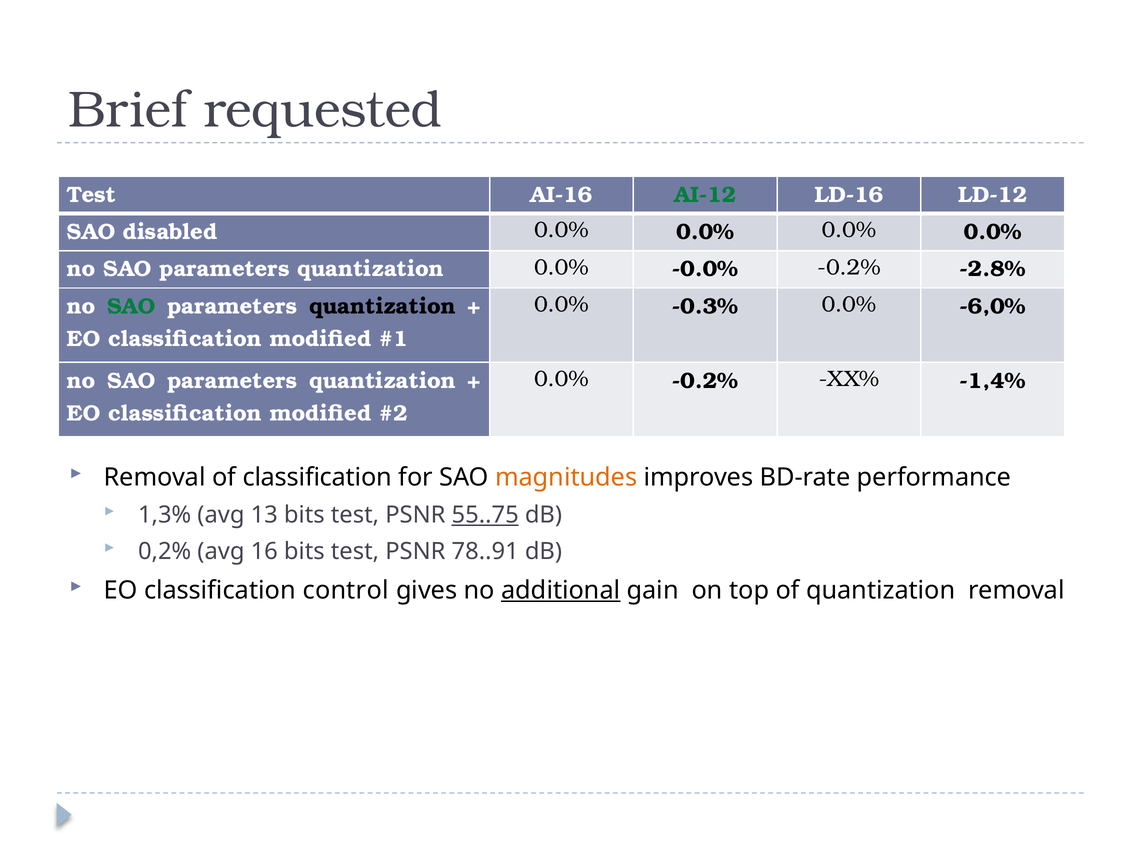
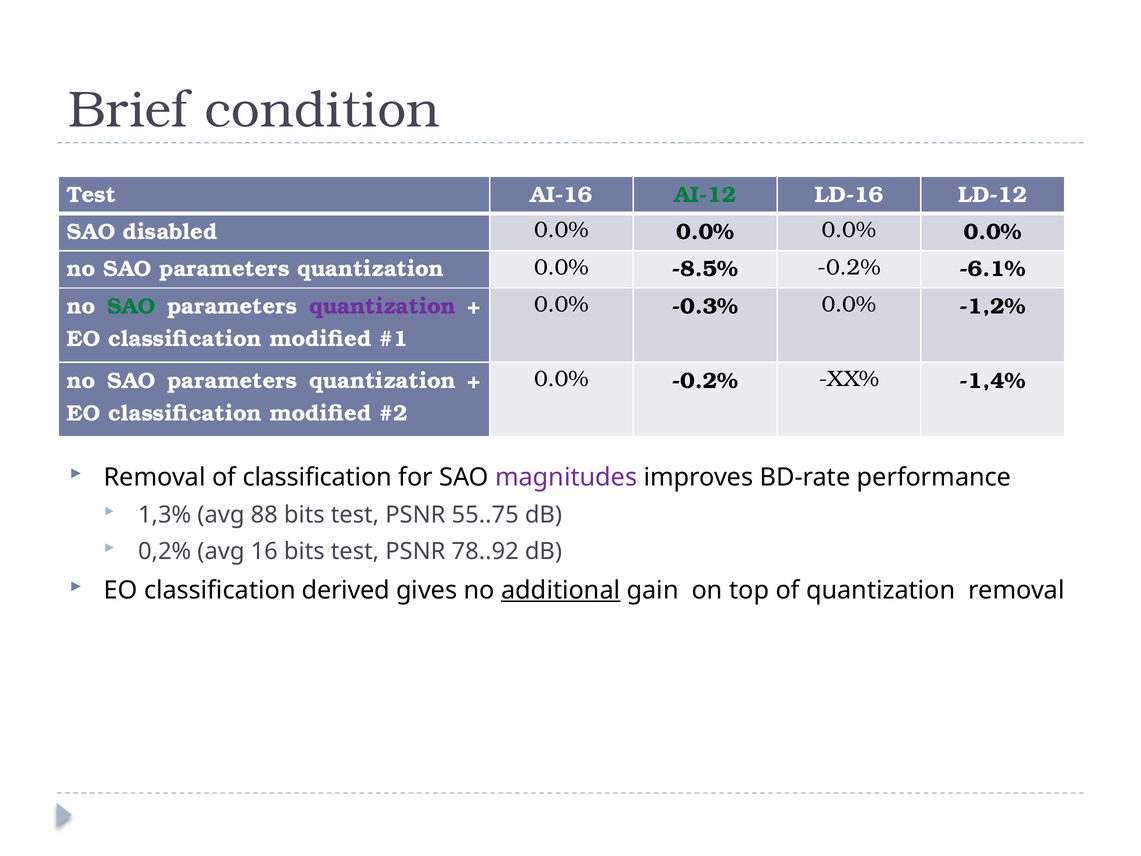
requested: requested -> condition (322, 110)
-0.0%: -0.0% -> -8.5% (705, 269)
-2.8%: -2.8% -> -6.1% (993, 269)
-6,0%: -6,0% -> -1,2% (993, 306)
quantization colour: black -> purple (382, 306)
magnitudes colour: orange -> purple (566, 477)
13: 13 -> 88 (264, 515)
55..75 underline: present -> none (485, 515)
78..91: 78..91 -> 78..92 (485, 551)
control: control -> derived (346, 590)
